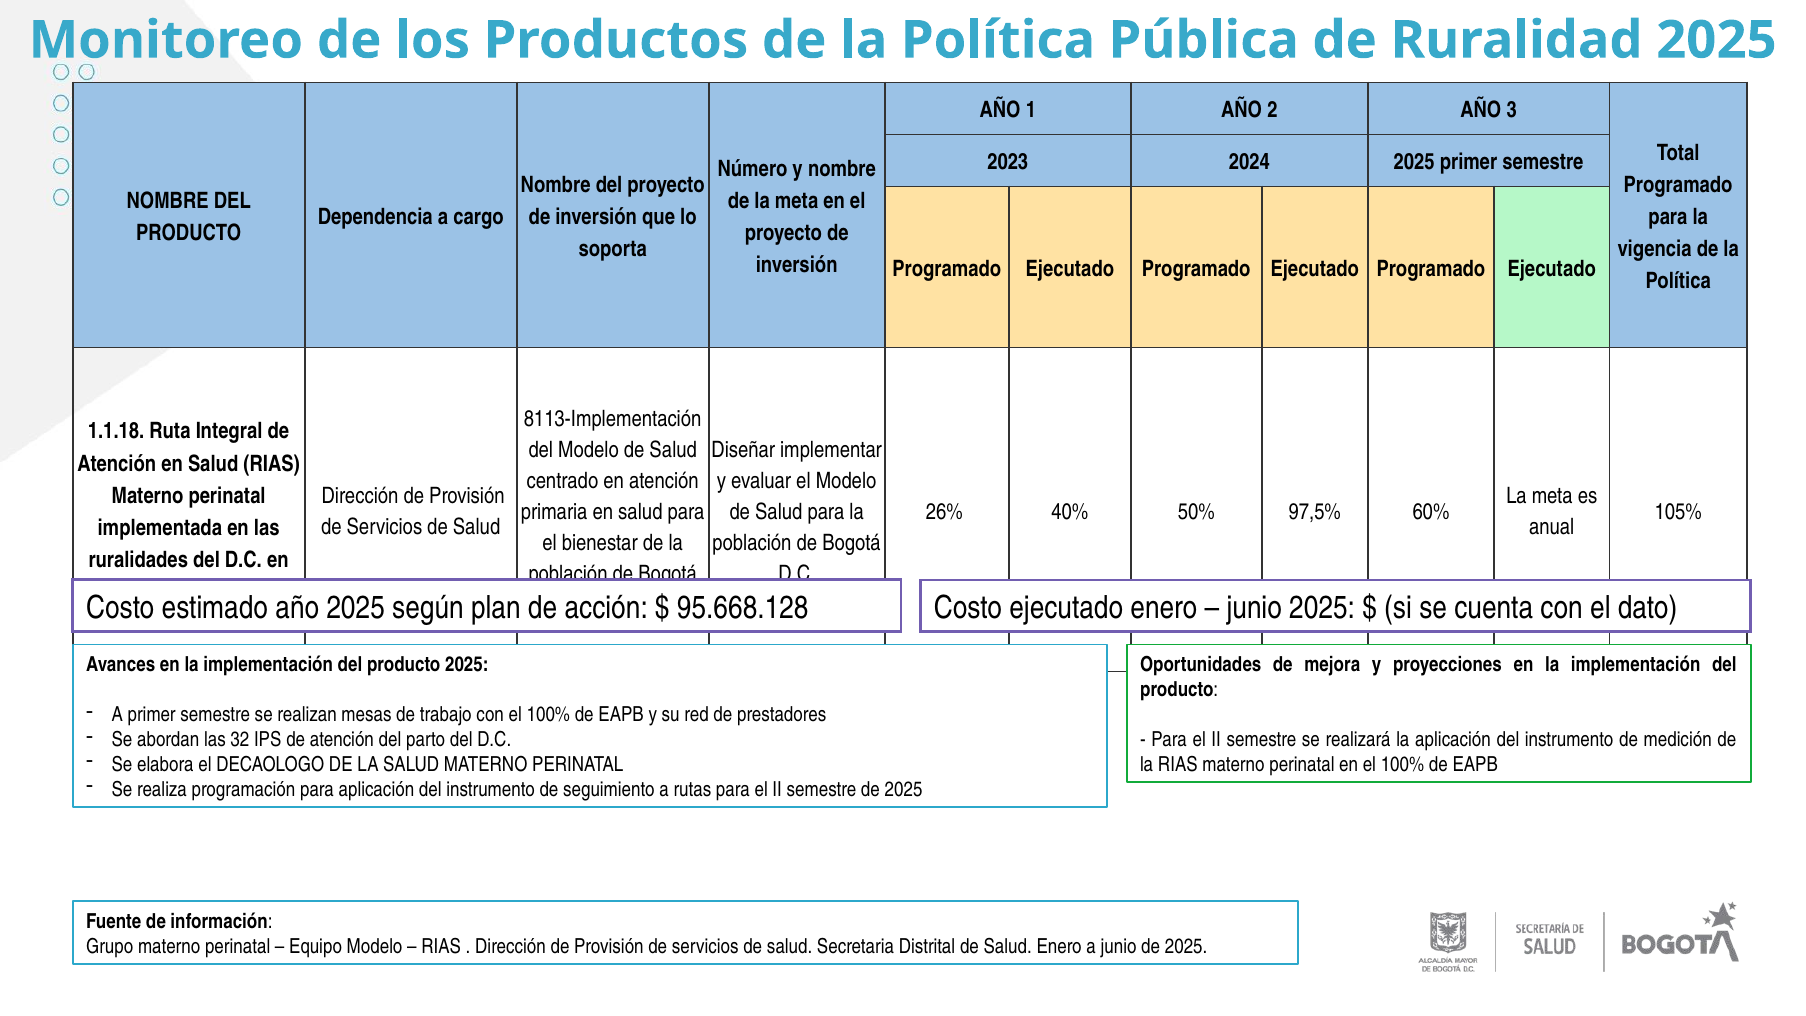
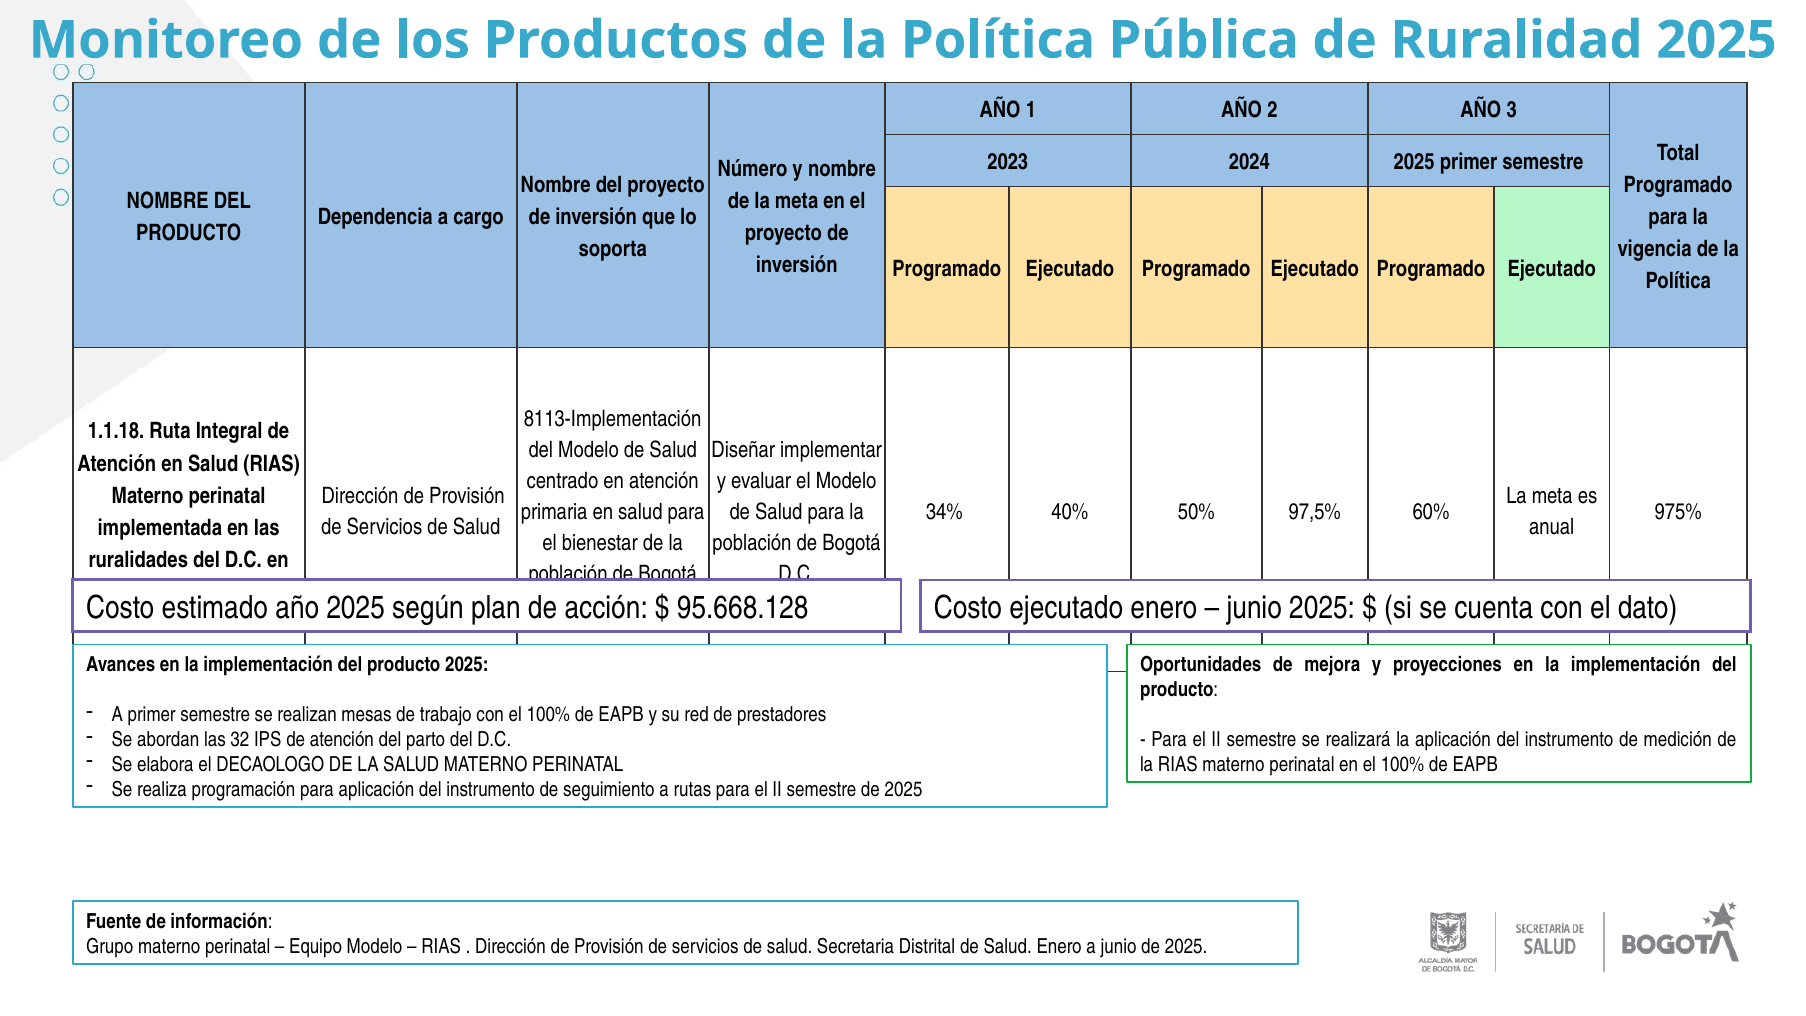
26%: 26% -> 34% (944, 512)
105%: 105% -> 975% (1678, 512)
